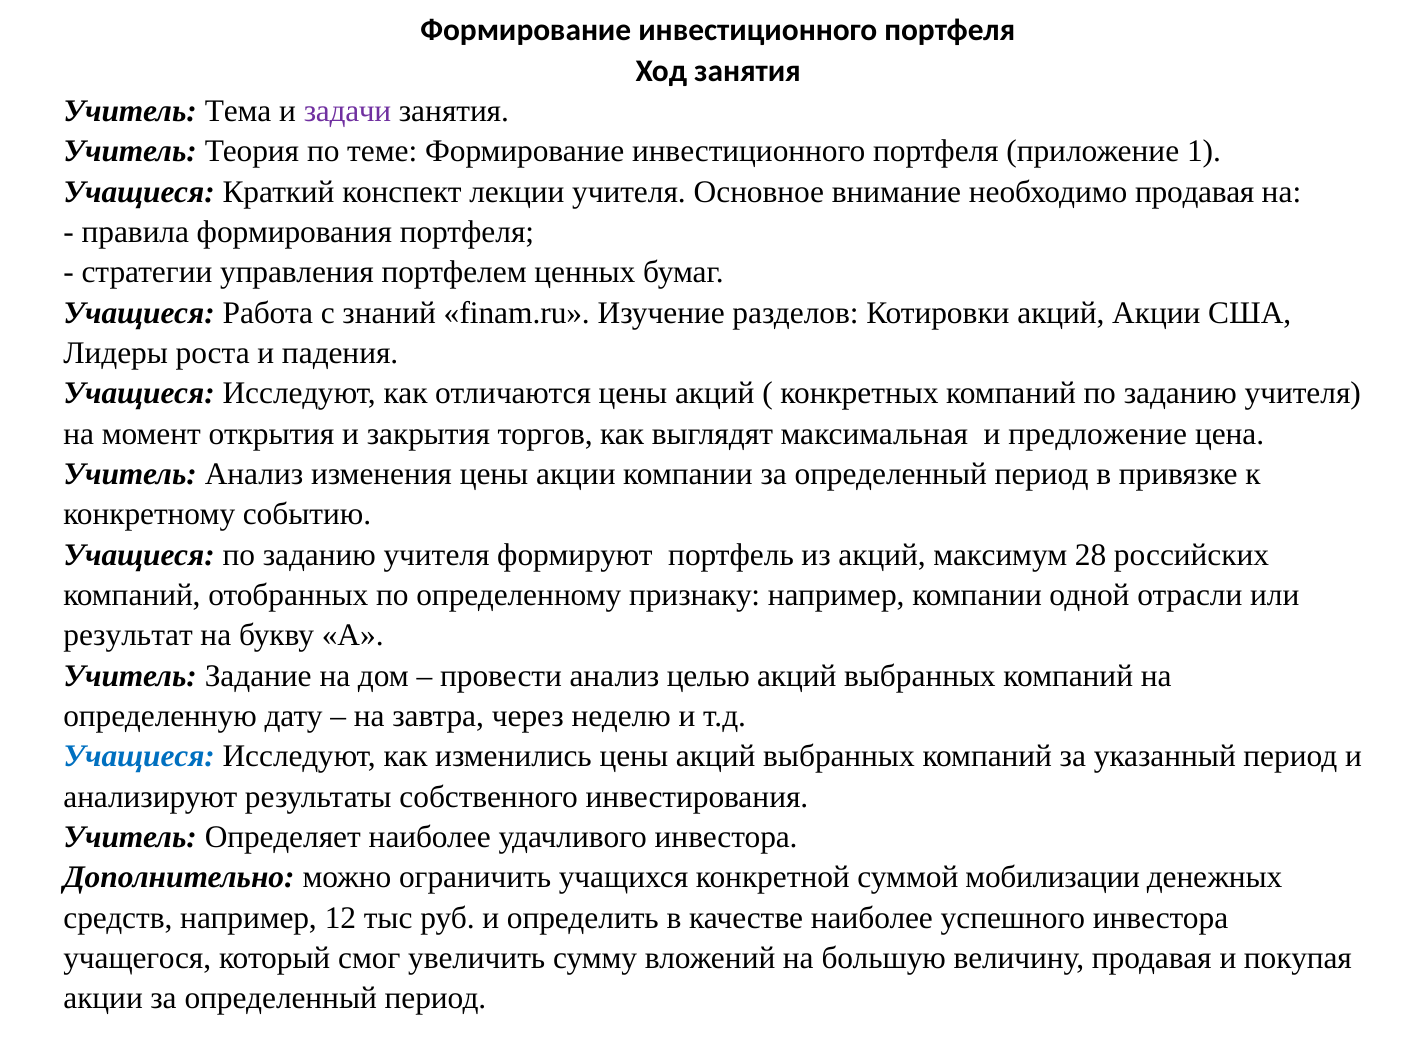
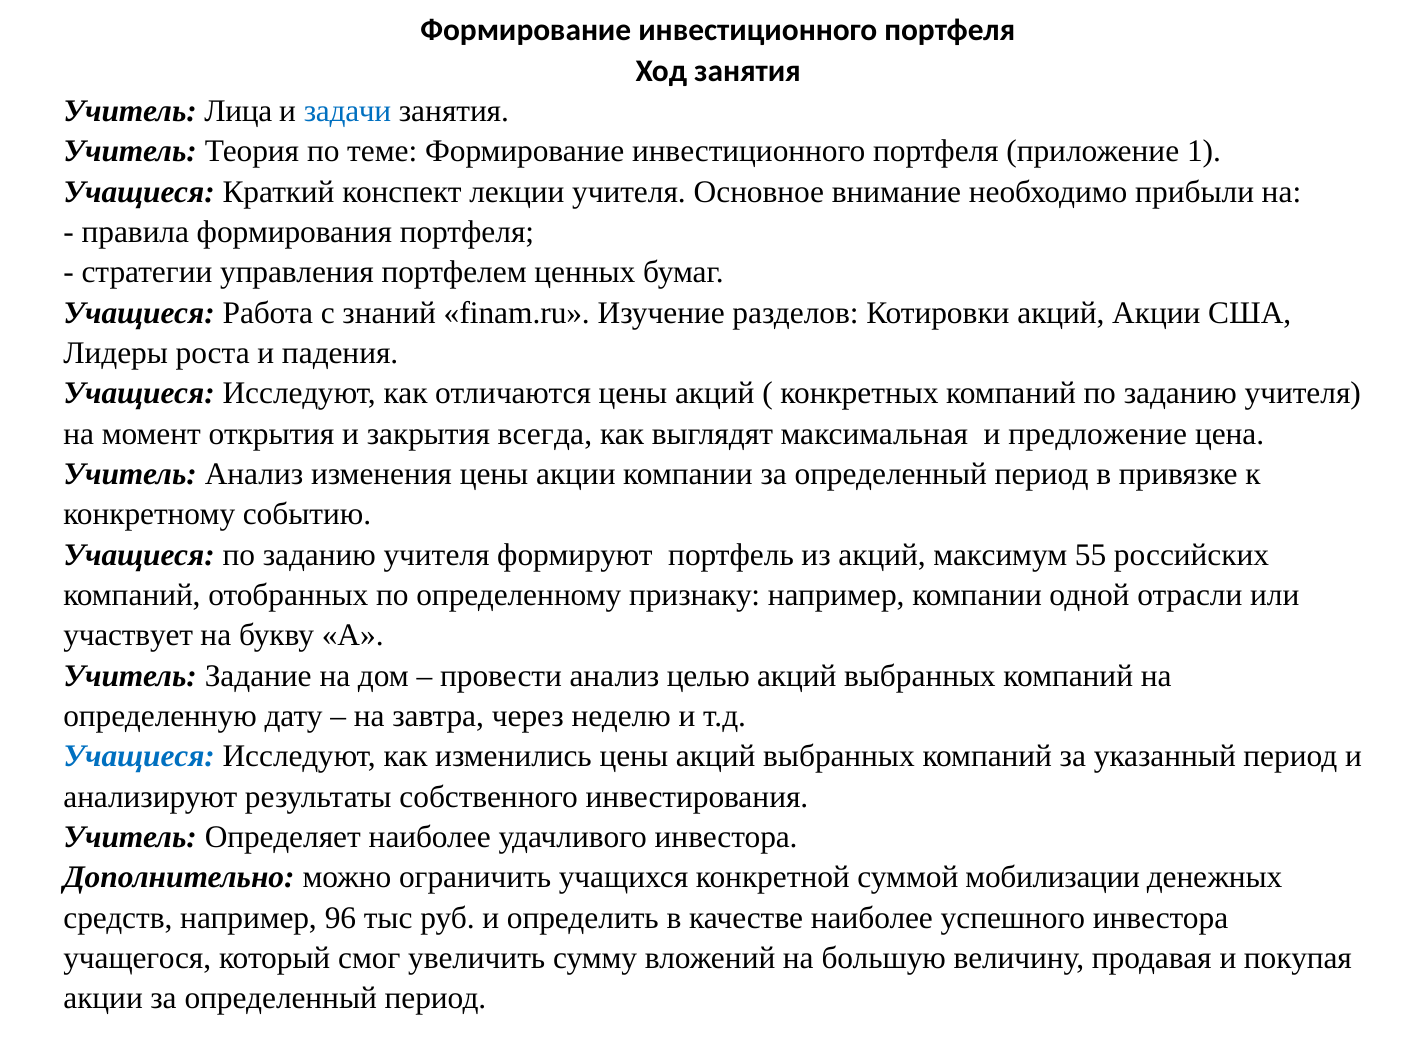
Тема: Тема -> Лица (238, 111)
задачи colour: purple -> blue (348, 111)
необходимо продавая: продавая -> прибыли (1195, 192)
торгов: торгов -> всегда (545, 434)
28: 28 -> 55 (1091, 555)
результат: результат -> участвует (128, 636)
12: 12 -> 96 (340, 918)
